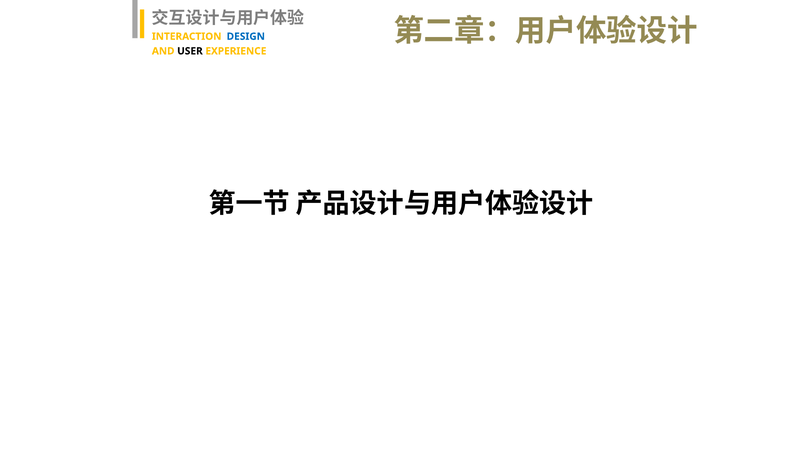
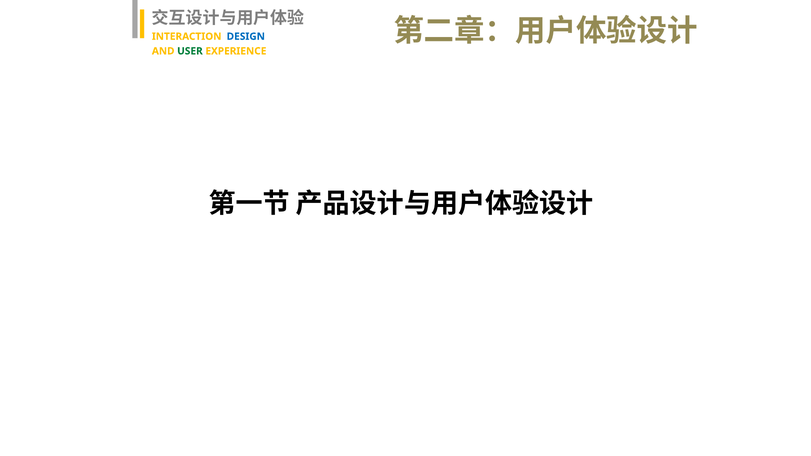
USER colour: black -> green (190, 51)
